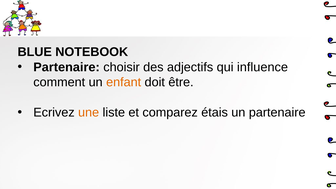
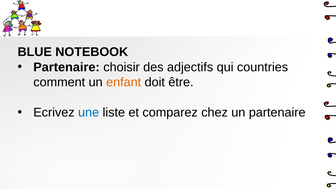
influence: influence -> countries (263, 67)
une colour: orange -> blue (89, 113)
étais: étais -> chez (215, 113)
